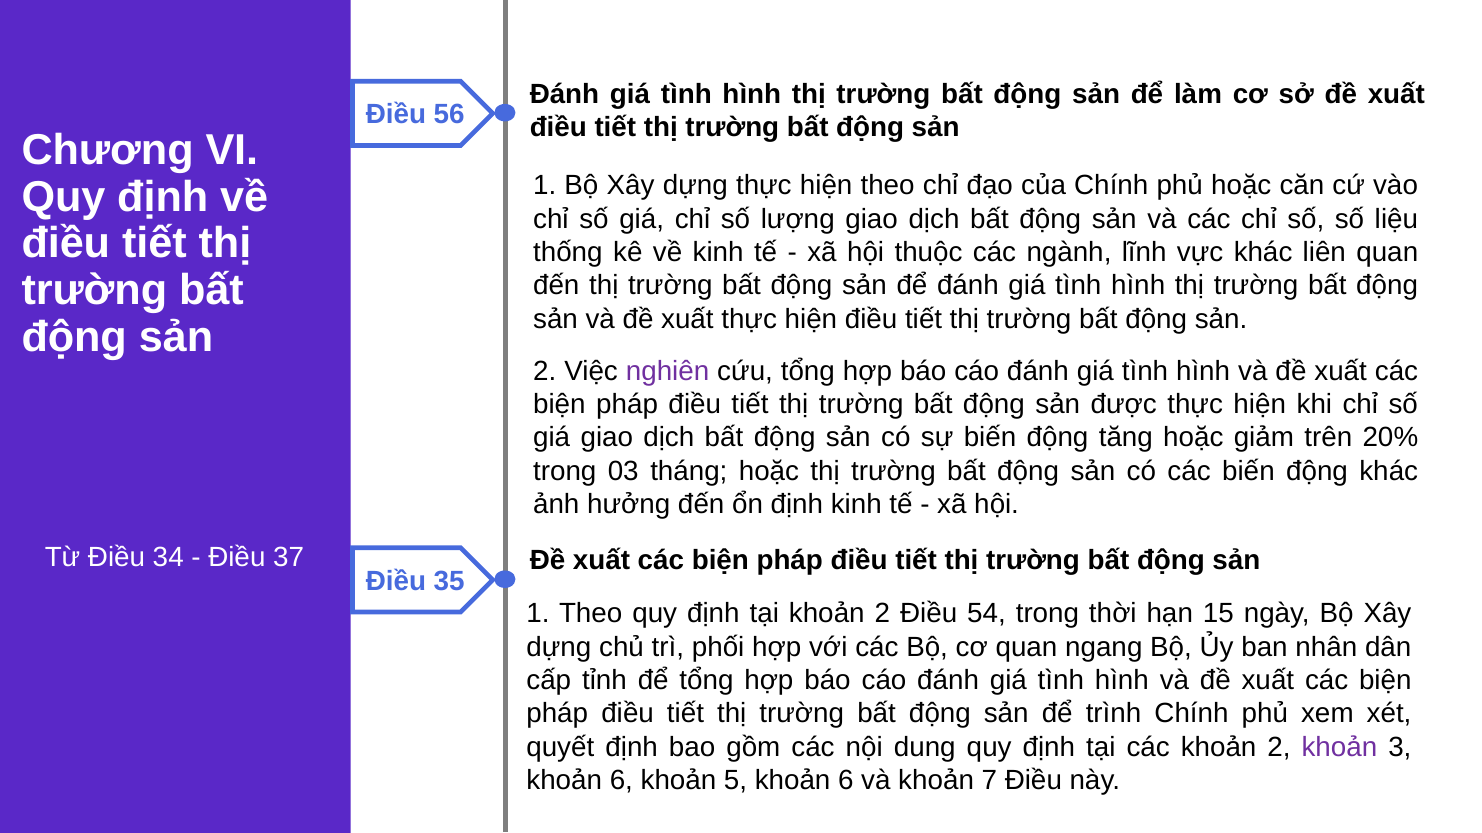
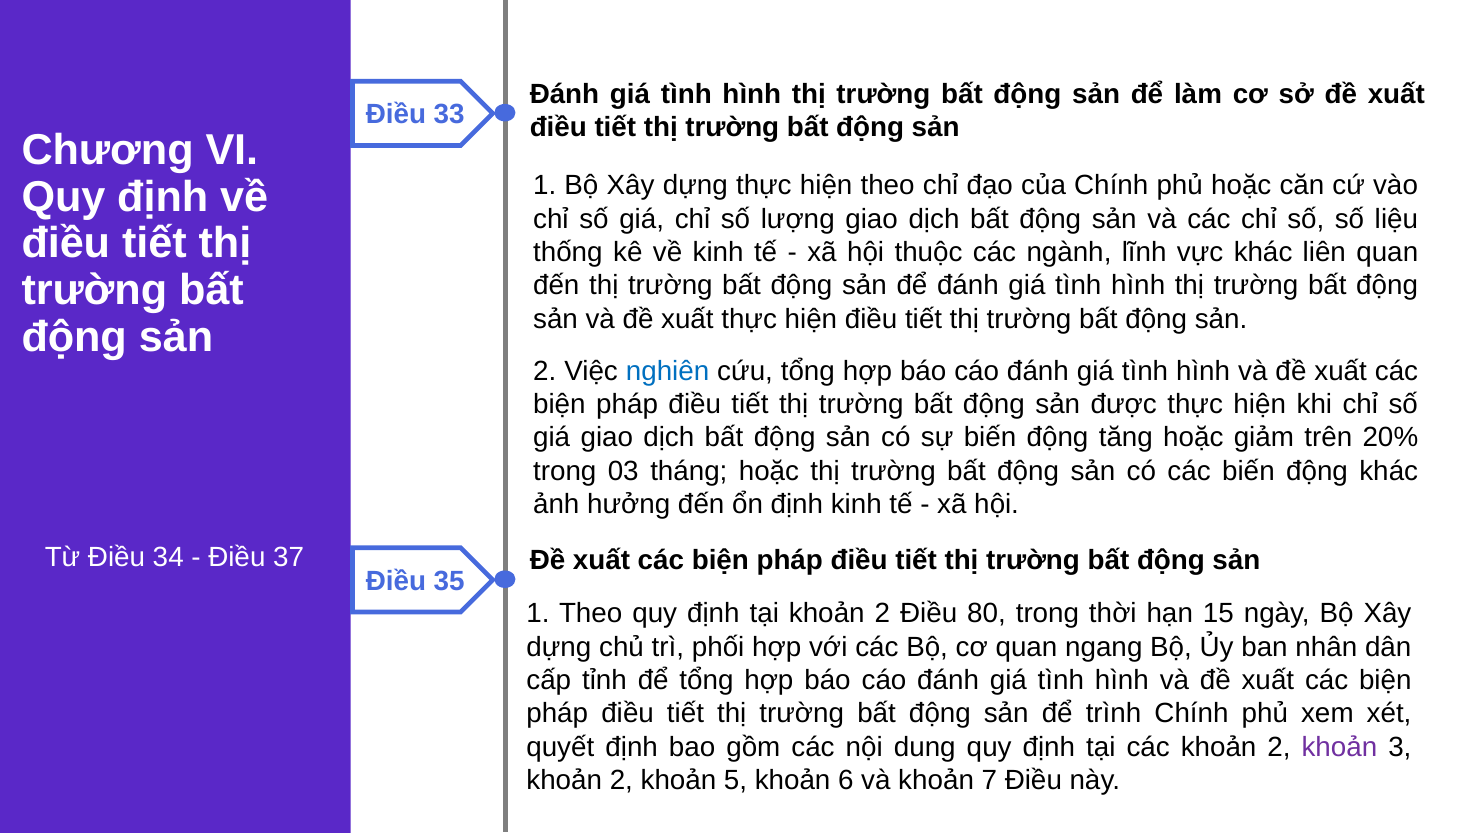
56: 56 -> 33 (449, 114)
nghiên colour: purple -> blue (668, 371)
54: 54 -> 80 (986, 614)
6: 6 -> 2 (621, 781)
